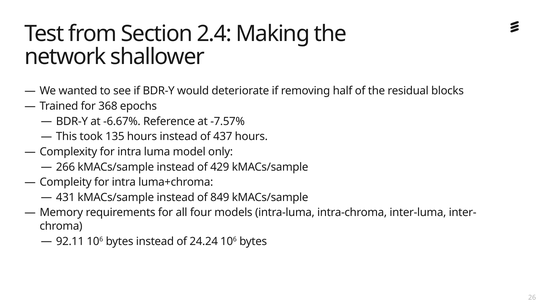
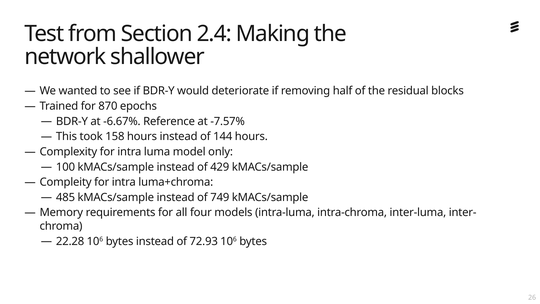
368: 368 -> 870 (108, 106)
135: 135 -> 158 (115, 136)
437: 437 -> 144 (223, 136)
266: 266 -> 100 (66, 167)
431: 431 -> 485 (66, 197)
849: 849 -> 749 (220, 197)
92.11: 92.11 -> 22.28 (70, 241)
24.24: 24.24 -> 72.93 (204, 241)
